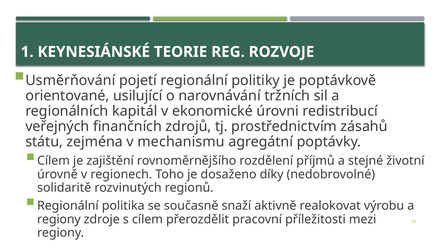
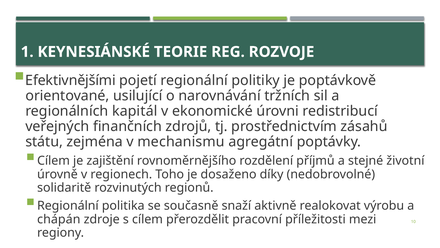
Usměrňování: Usměrňování -> Efektivnějšími (71, 80)
regiony: regiony -> chápán (59, 219)
